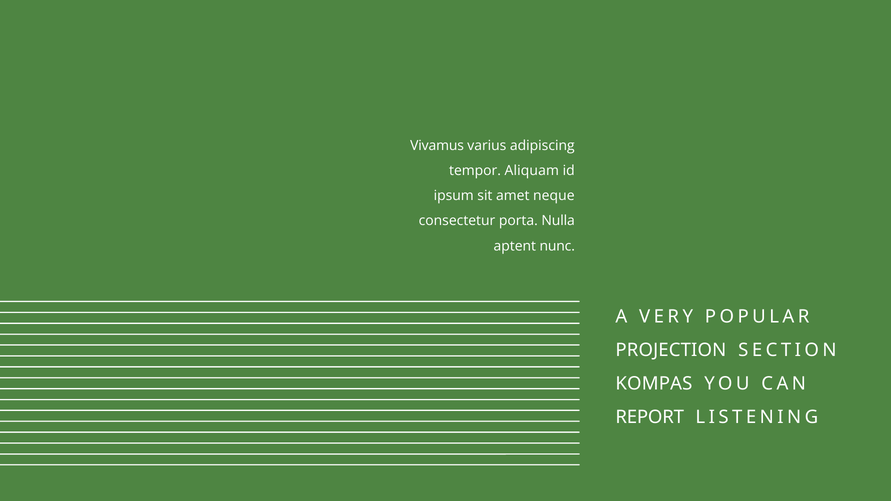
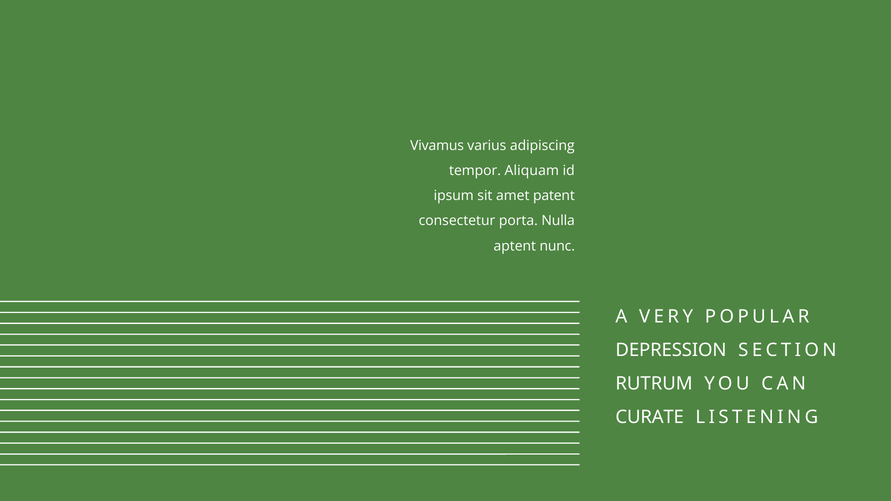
neque: neque -> patent (554, 196)
PROJECTION: PROJECTION -> DEPRESSION (671, 350)
KOMPAS: KOMPAS -> RUTRUM (654, 384)
REPORT: REPORT -> CURATE (650, 417)
